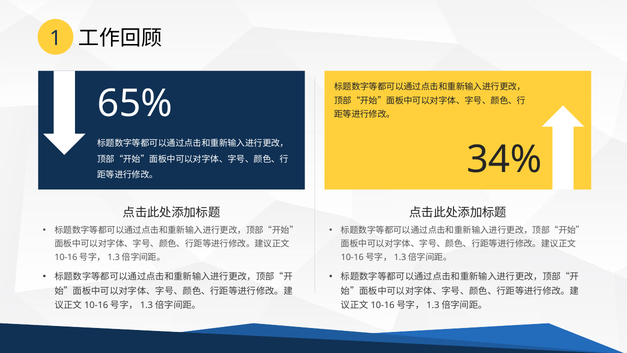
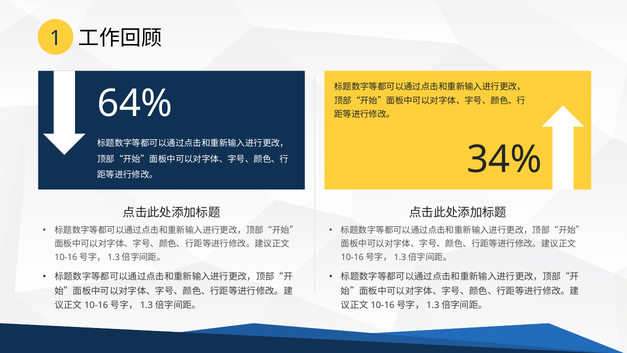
65%: 65% -> 64% (135, 104)
